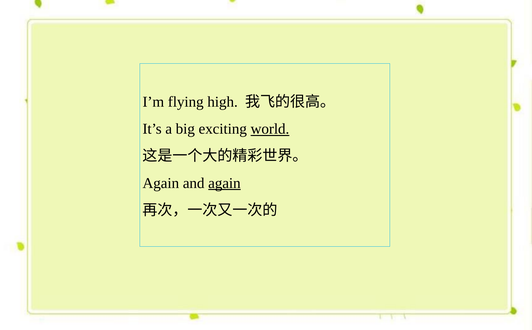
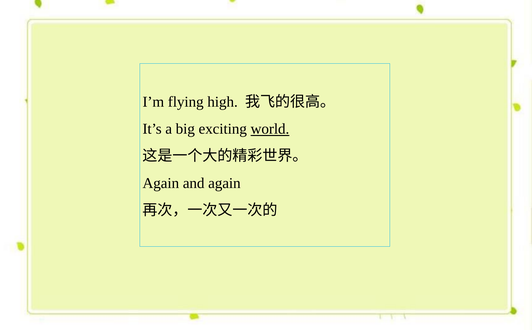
again underline: present -> none (224, 183)
